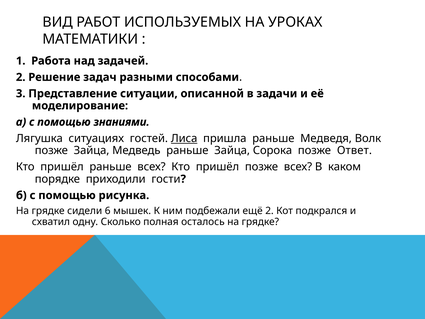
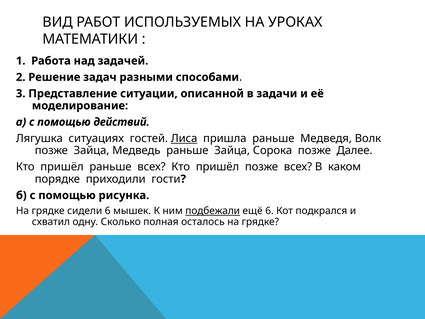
знаниями: знаниями -> действий (122, 122)
Ответ: Ответ -> Далее (355, 150)
подбежали underline: none -> present (213, 211)
ещё 2: 2 -> 6 (269, 211)
